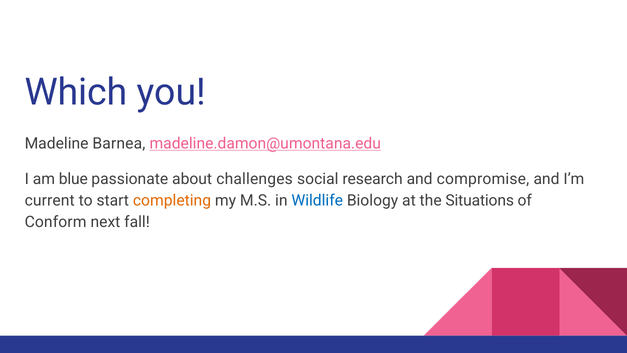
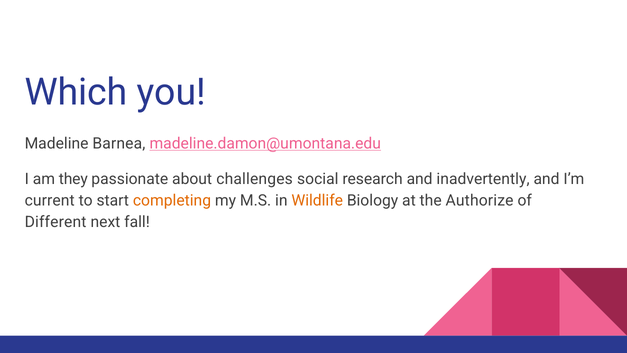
blue: blue -> they (73, 179)
compromise: compromise -> inadvertently (483, 179)
Wildlife colour: blue -> orange (317, 201)
Situations: Situations -> Authorize (480, 201)
Conform: Conform -> Different (56, 222)
